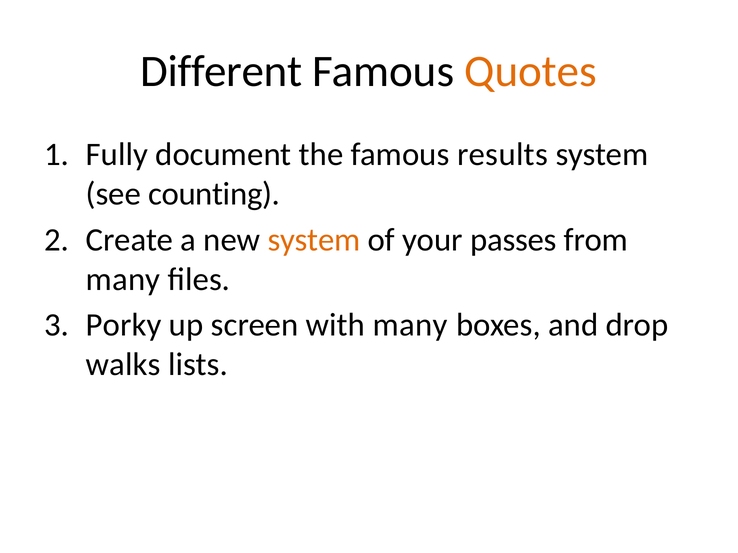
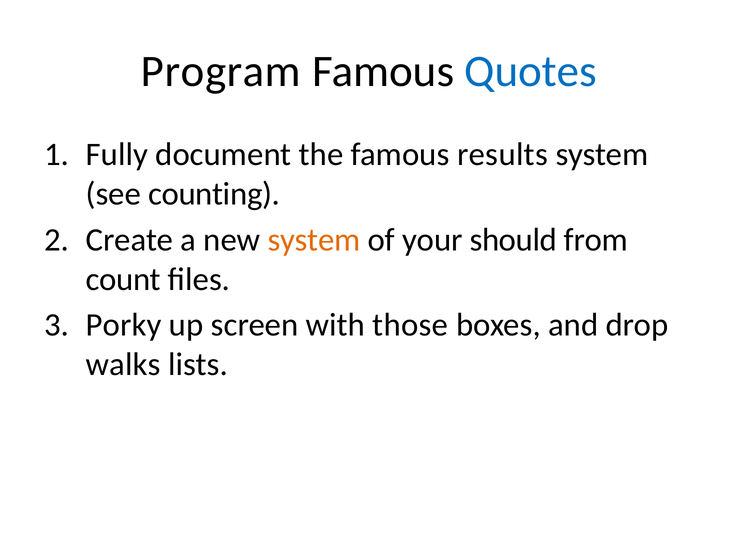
Different: Different -> Program (221, 71)
Quotes colour: orange -> blue (531, 71)
passes: passes -> should (513, 240)
many: many -> count (123, 279)
with many: many -> those (410, 325)
